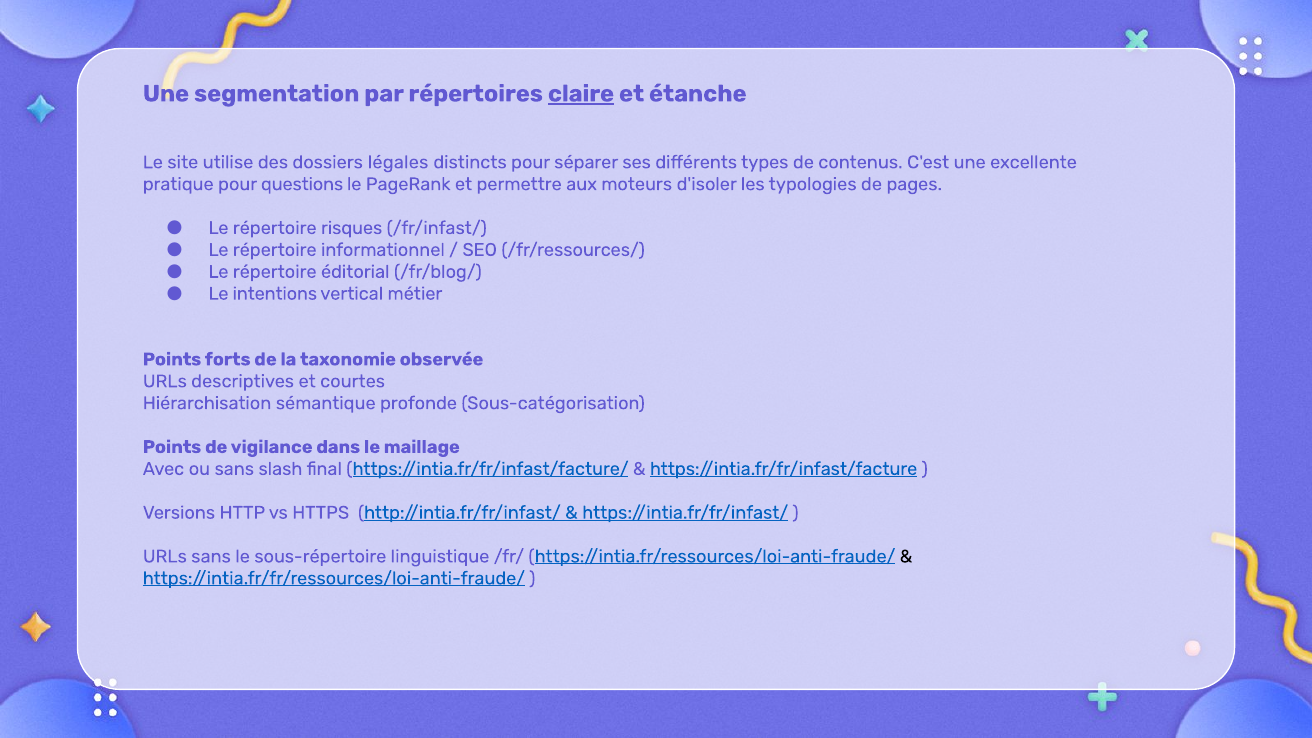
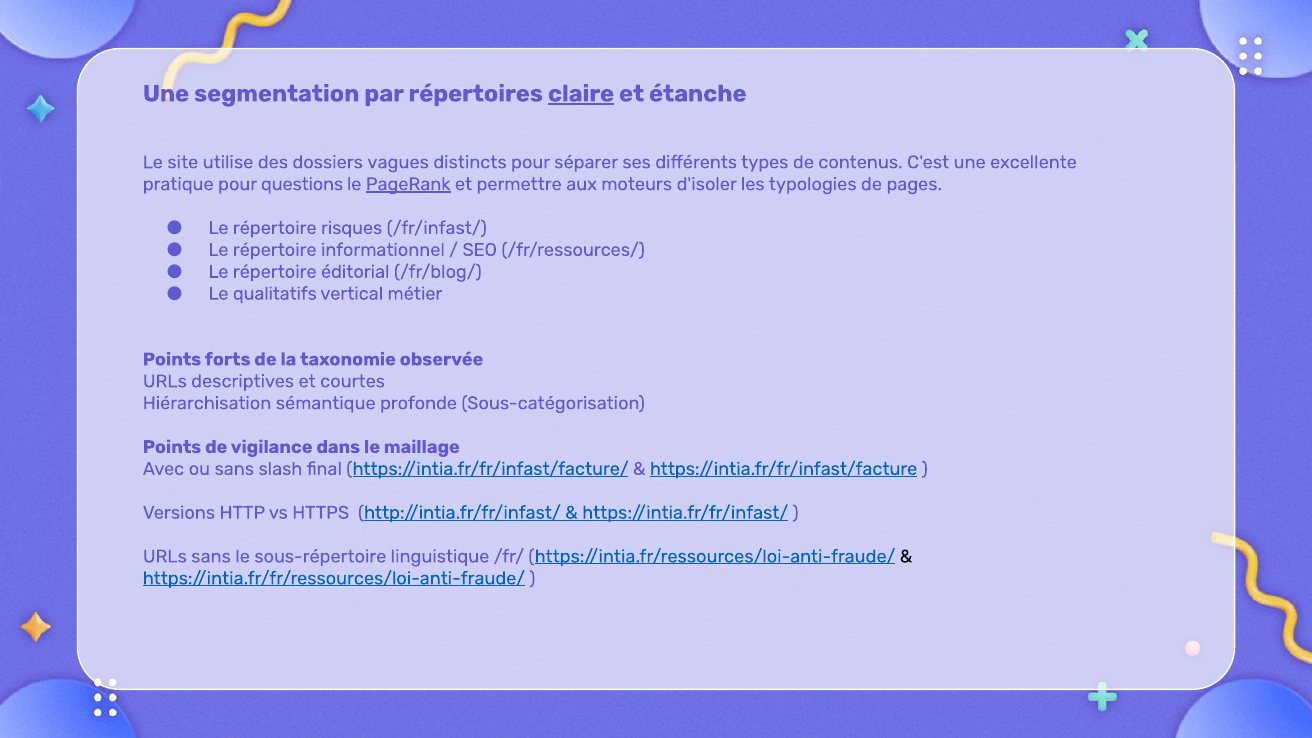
légales: légales -> vagues (398, 162)
PageRank underline: none -> present (408, 184)
intentions: intentions -> qualitatifs (275, 294)
